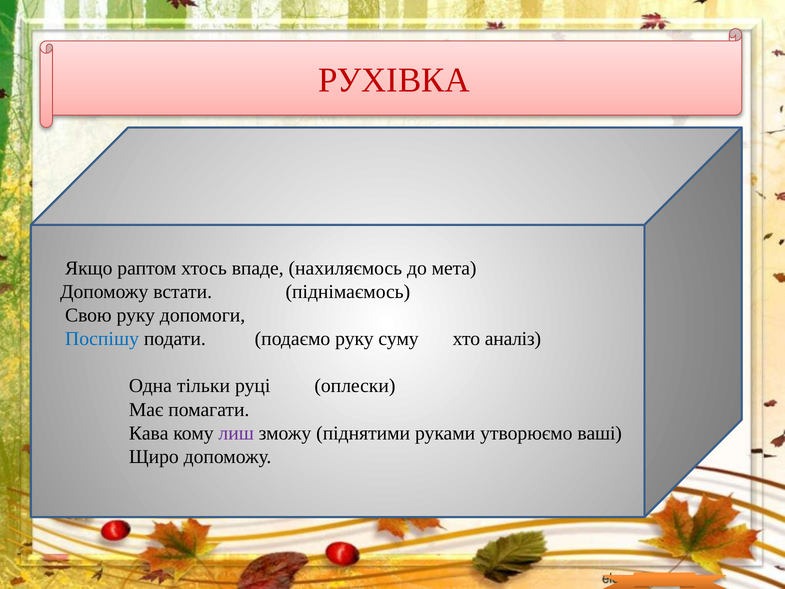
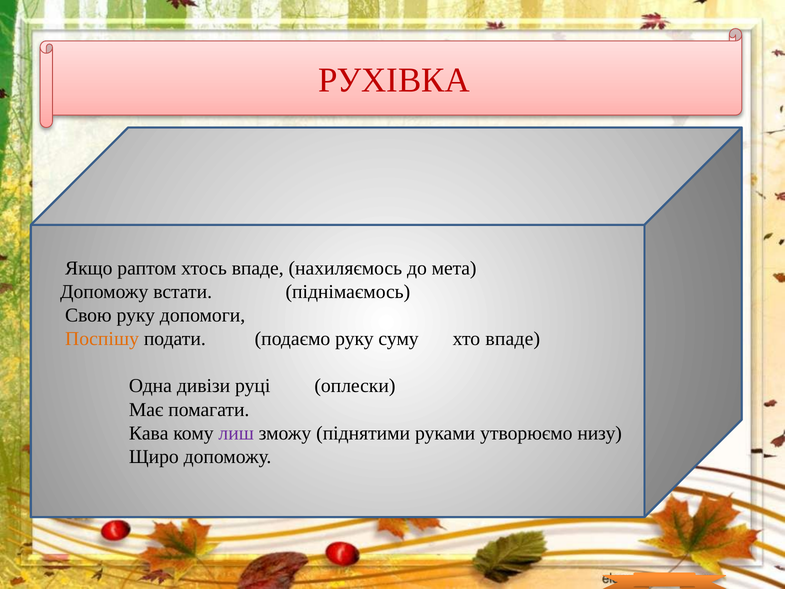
Поспішу colour: blue -> orange (102, 339)
хто аналіз: аналіз -> впаде (513, 339)
тільки: тільки -> дивізи (204, 386)
ваші: ваші -> низу (600, 433)
